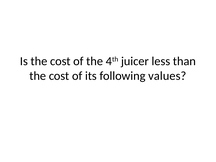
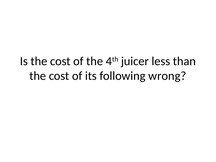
values: values -> wrong (167, 76)
